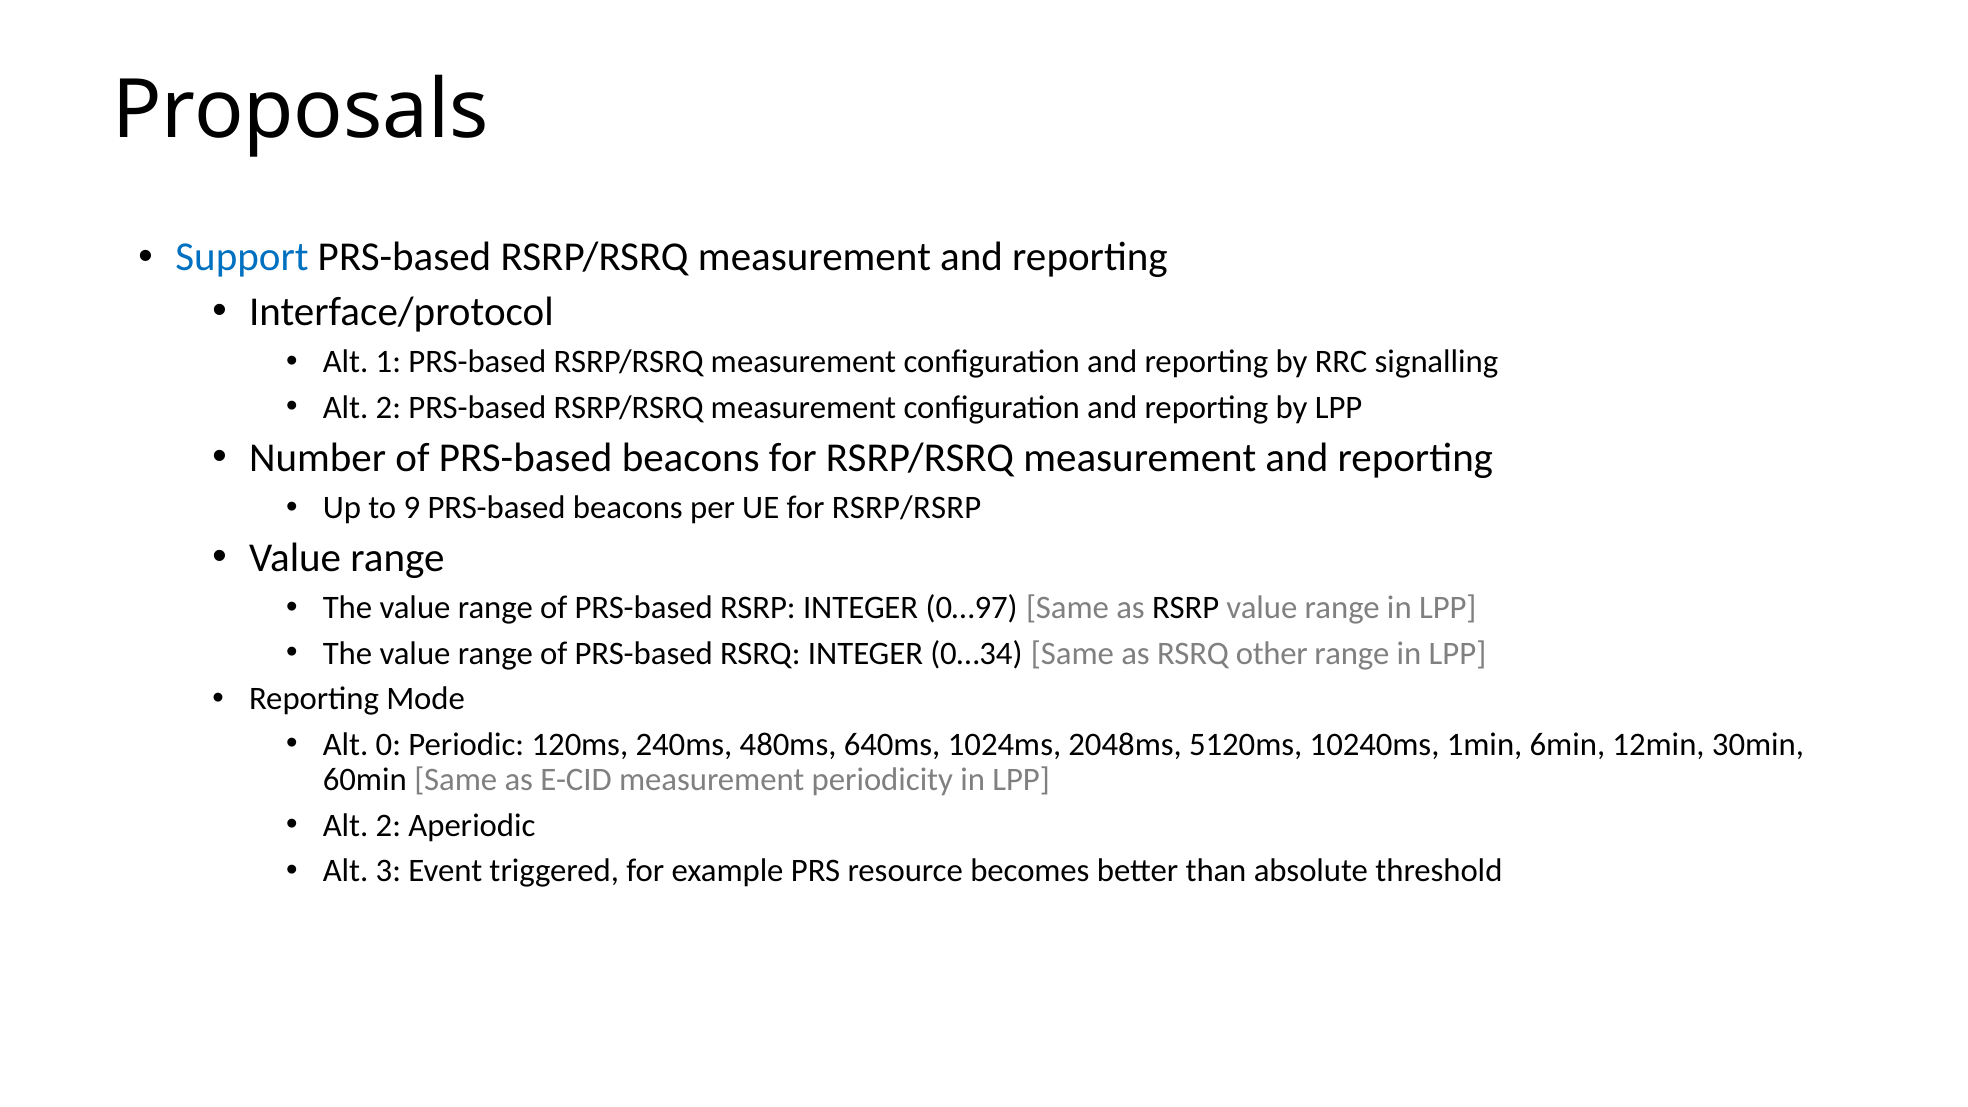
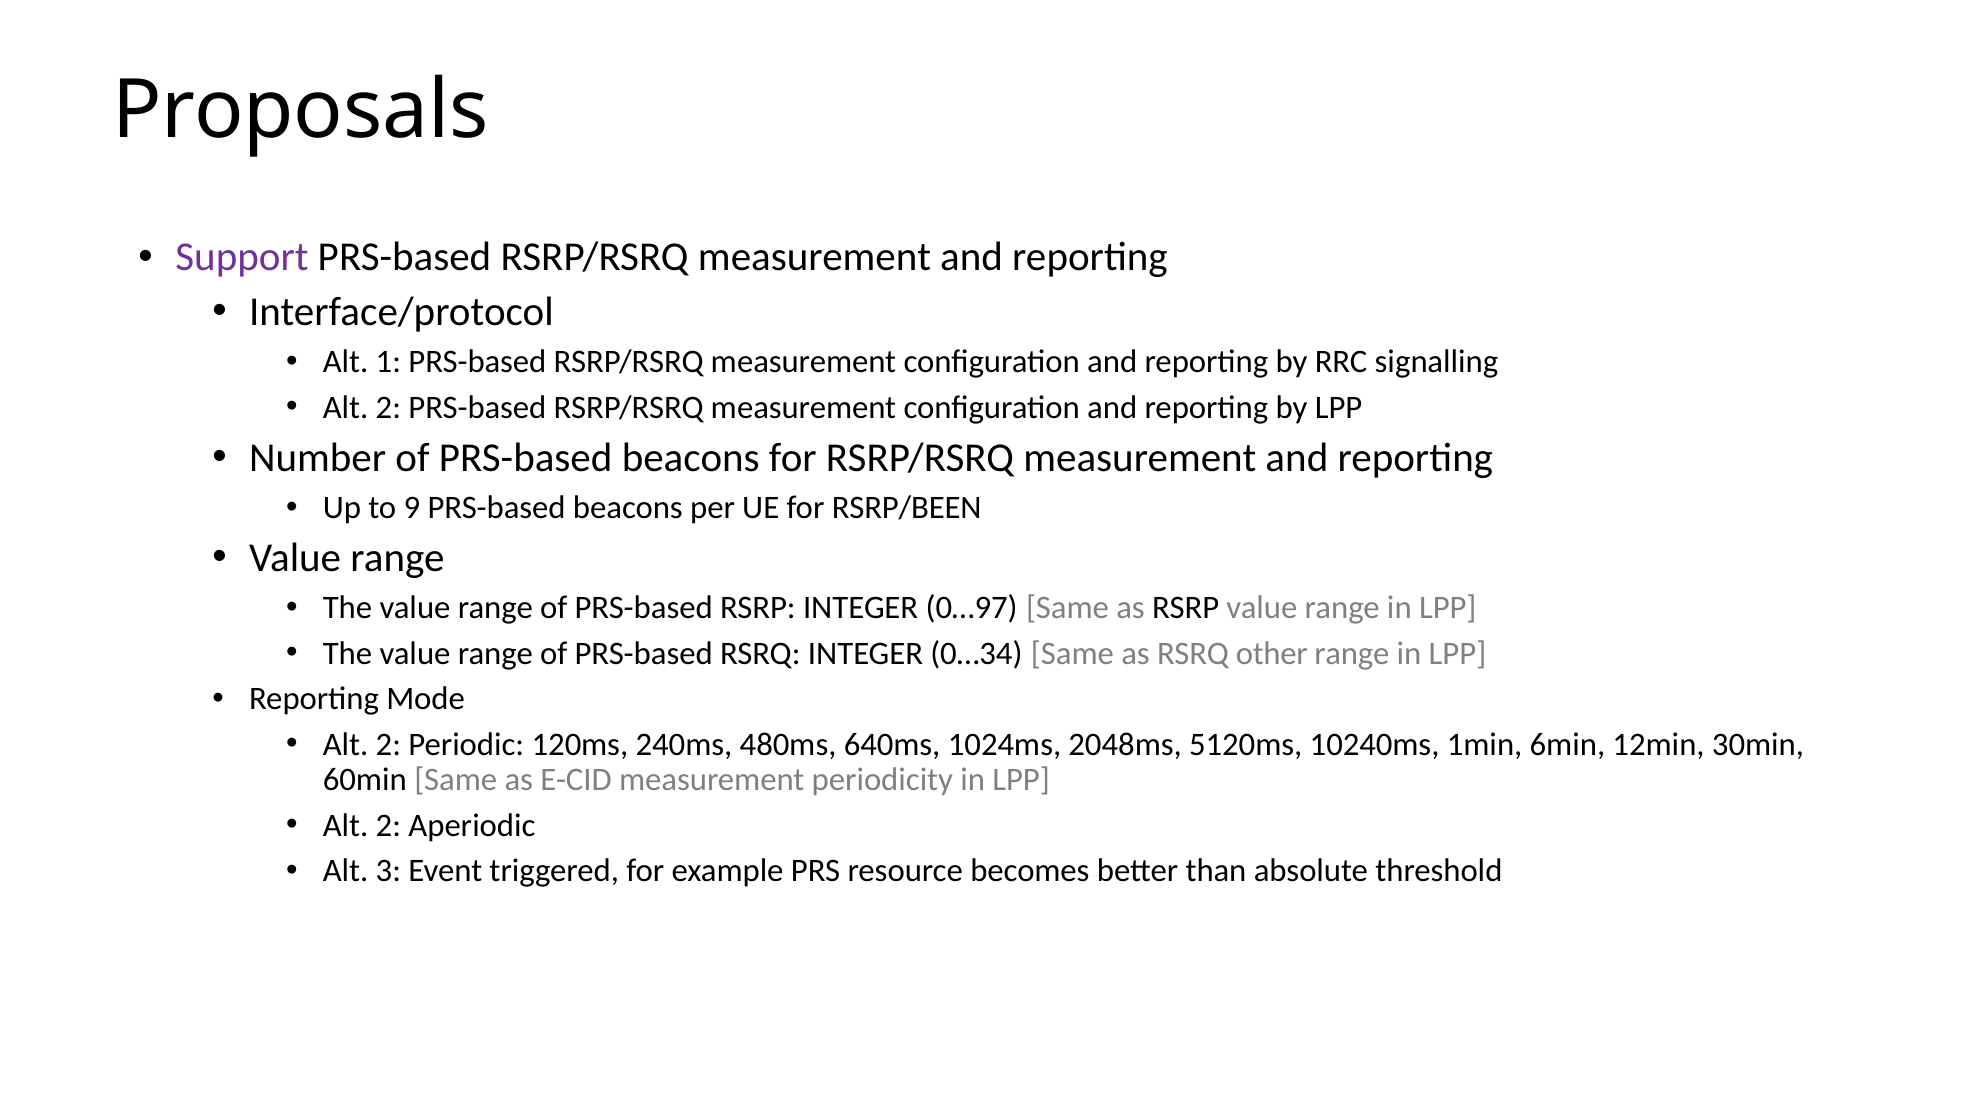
Support colour: blue -> purple (242, 257)
RSRP/RSRP: RSRP/RSRP -> RSRP/BEEN (907, 508)
0: 0 -> 2 (388, 744)
